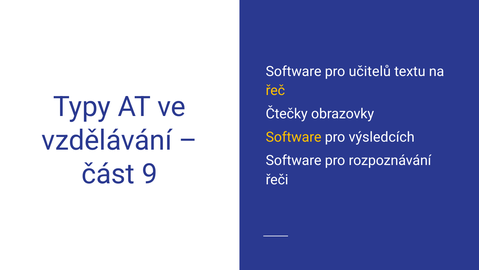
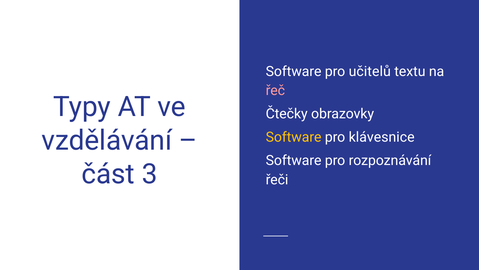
řeč colour: yellow -> pink (275, 90)
výsledcích: výsledcích -> klávesnice (382, 137)
9: 9 -> 3 (150, 174)
